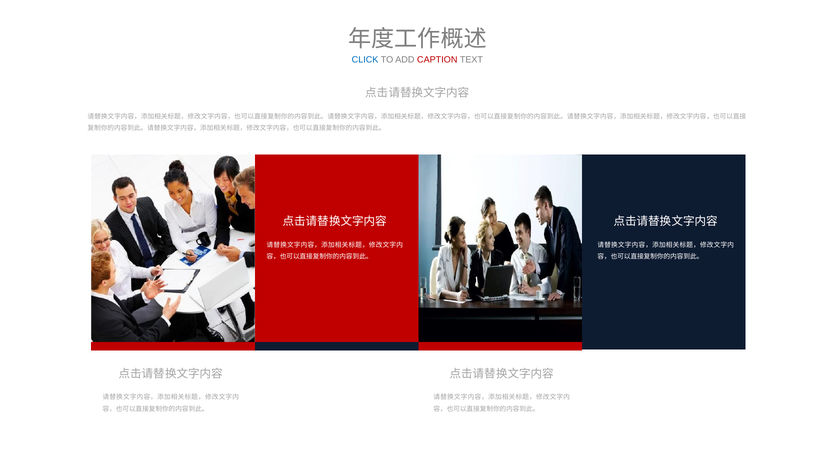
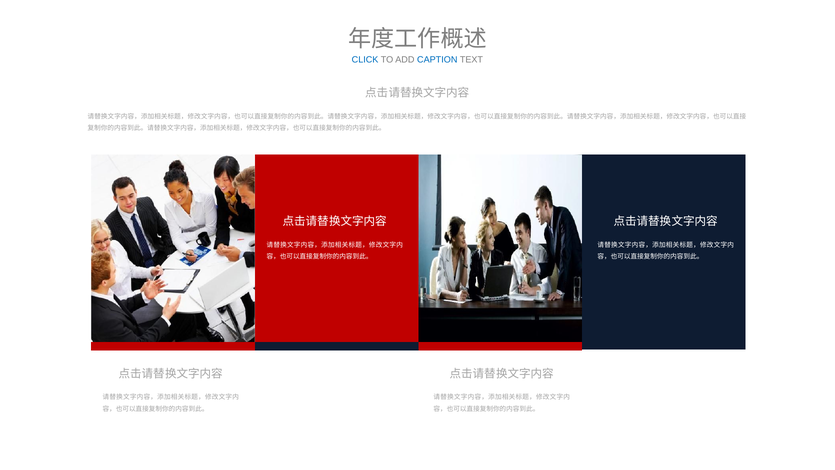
CAPTION colour: red -> blue (437, 60)
